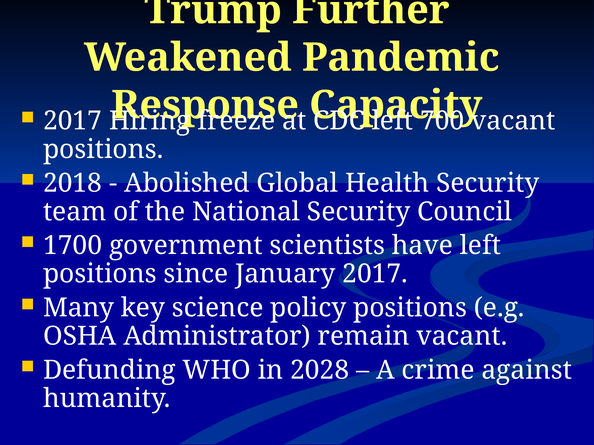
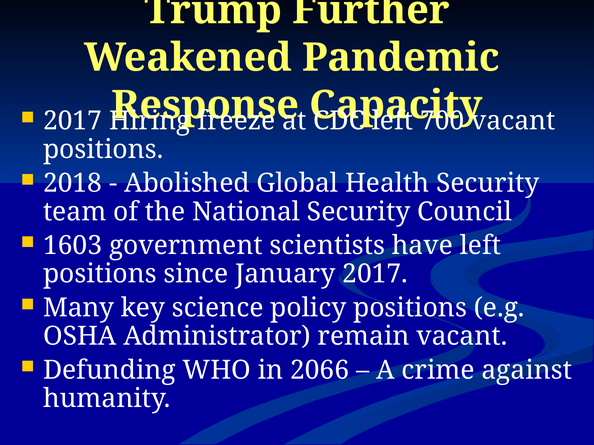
1700: 1700 -> 1603 (73, 246)
2028: 2028 -> 2066 (320, 370)
